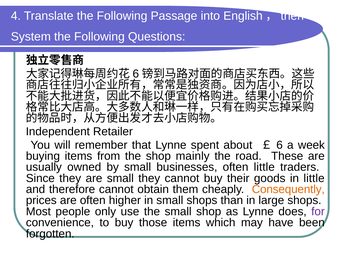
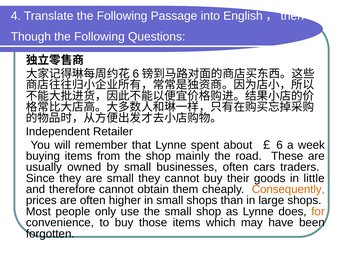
System: System -> Though (31, 36)
often little: little -> cars (264, 167)
for colour: purple -> orange (318, 211)
